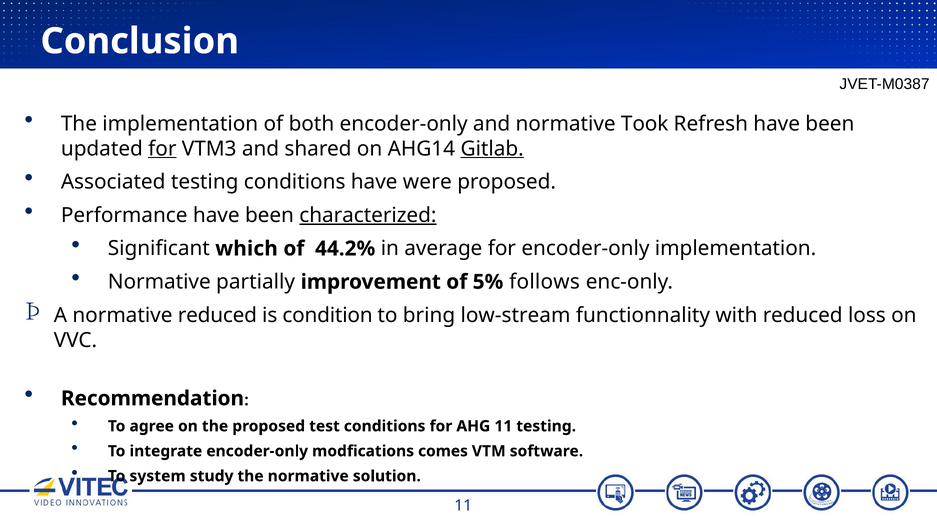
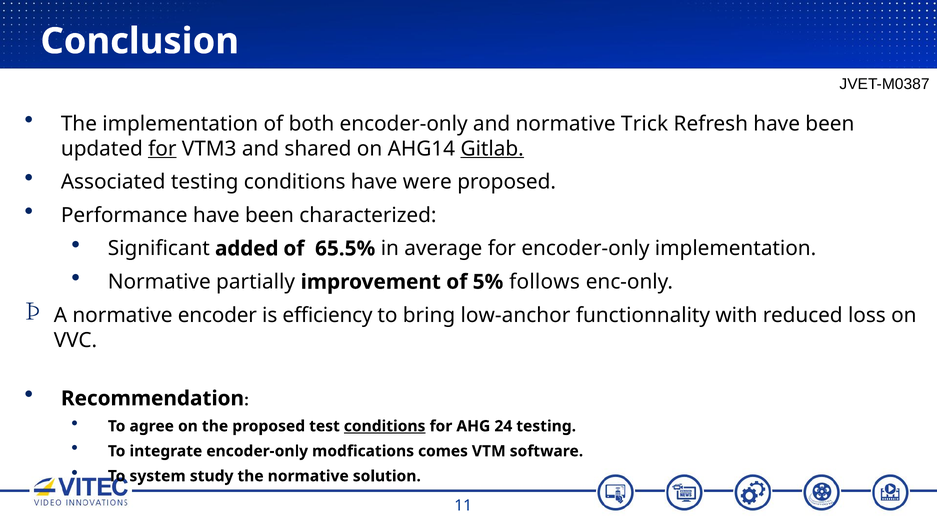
Took: Took -> Trick (645, 124)
characterized underline: present -> none (368, 215)
which: which -> added (247, 249)
44.2%: 44.2% -> 65.5% (345, 249)
normative reduced: reduced -> encoder (217, 315)
condition: condition -> efficiency (328, 315)
low-stream: low-stream -> low-anchor (515, 315)
conditions underline: none -> present (385, 426)
AHG 11: 11 -> 24 (503, 426)
